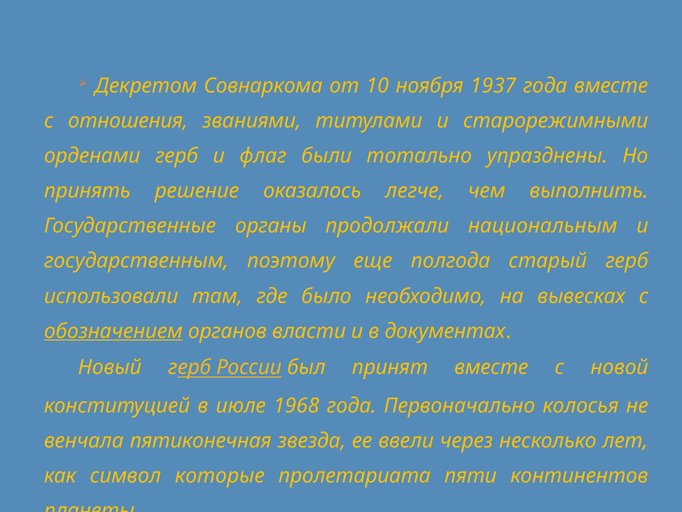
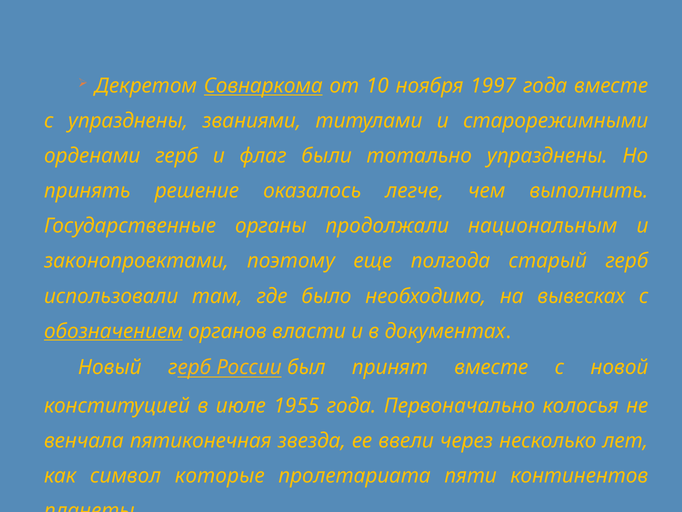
Совнаркома underline: none -> present (263, 86)
1937: 1937 -> 1997 (493, 86)
с отношения: отношения -> упразднены (128, 121)
государственным: государственным -> законопроектами (136, 261)
1968: 1968 -> 1955 (296, 406)
